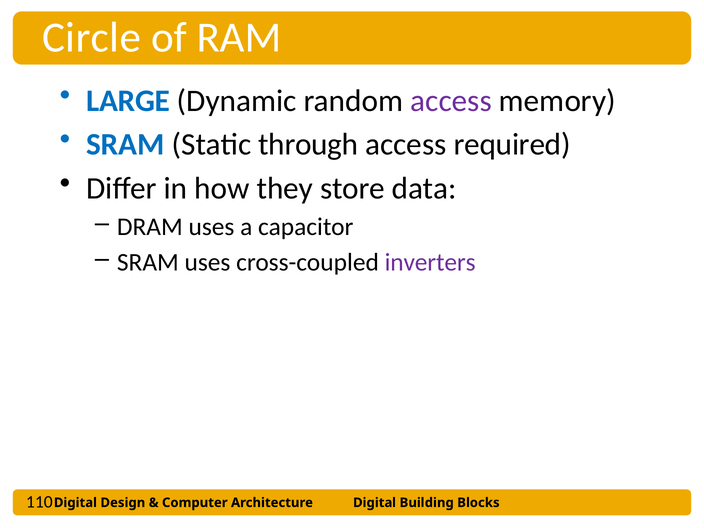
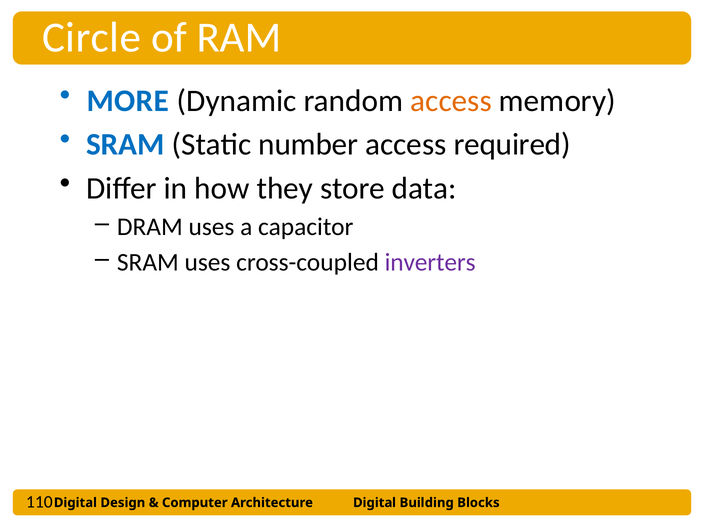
LARGE: LARGE -> MORE (128, 101)
access colour: purple -> orange (451, 101)
through: through -> number (308, 145)
